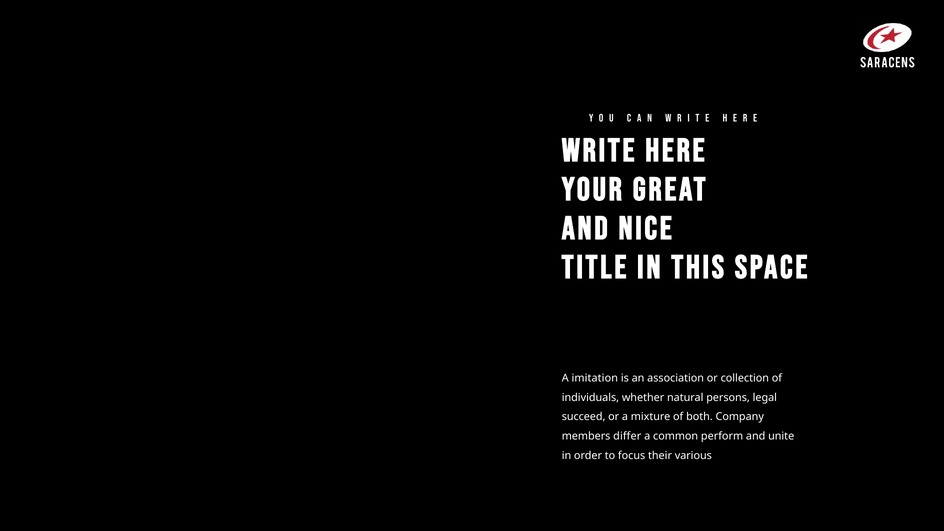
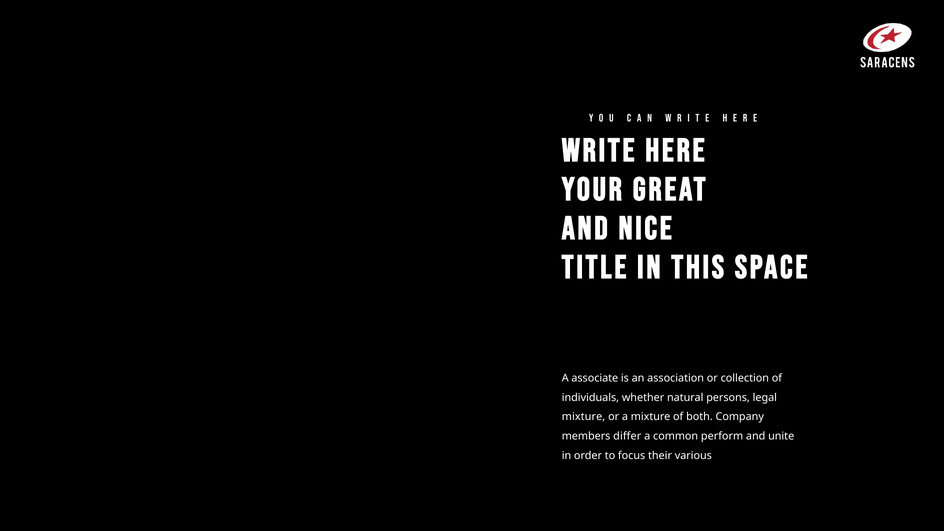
imitation: imitation -> associate (595, 378)
succeed: succeed -> mixture (584, 417)
